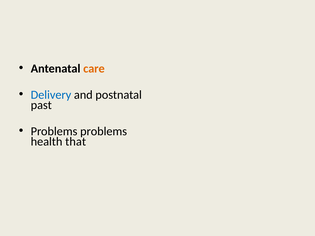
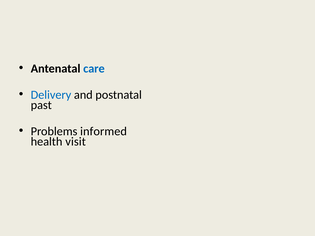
care colour: orange -> blue (94, 69)
Problems problems: problems -> informed (104, 132)
that: that -> visit (76, 142)
